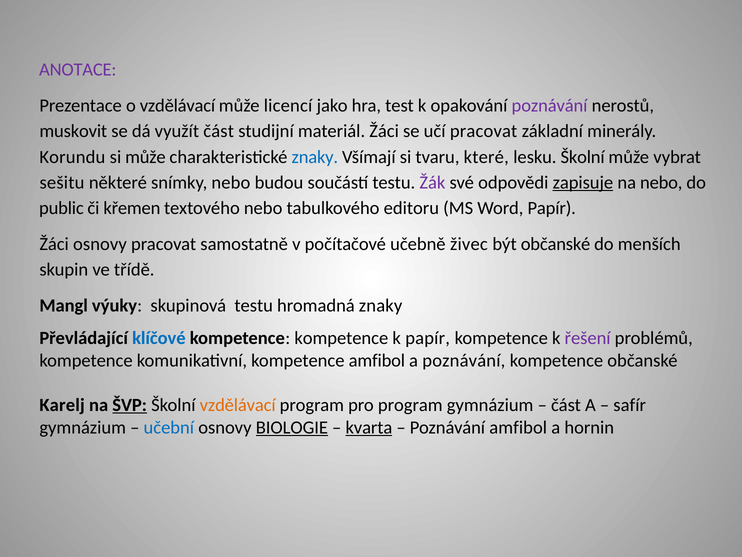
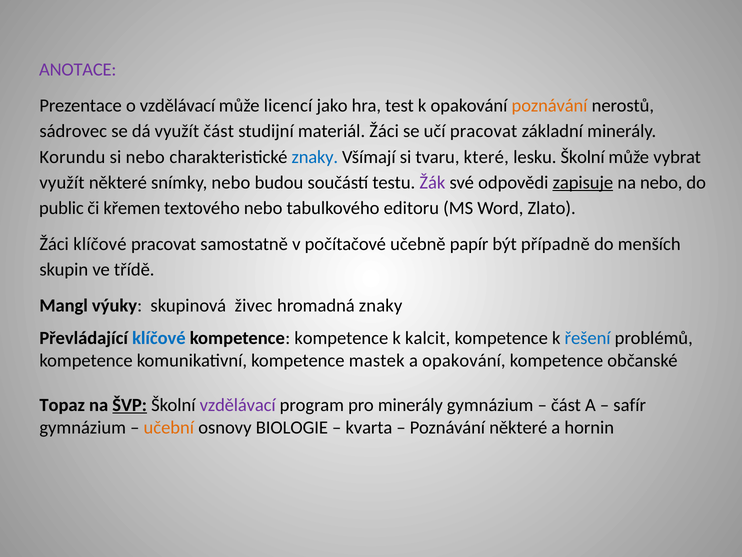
poznávání colour: purple -> orange (550, 106)
muskovit: muskovit -> sádrovec (73, 131)
si může: může -> nebo (145, 157)
sešitu: sešitu -> využít (62, 182)
Word Papír: Papír -> Zlato (552, 208)
Žáci osnovy: osnovy -> klíčové (100, 244)
živec: živec -> papír (469, 244)
být občanské: občanské -> případně (555, 244)
skupinová testu: testu -> živec (254, 305)
k papír: papír -> kalcit (428, 338)
řešení colour: purple -> blue (588, 338)
kompetence amfibol: amfibol -> mastek (377, 360)
a poznávání: poznávání -> opakování (464, 360)
Karelj: Karelj -> Topaz (62, 405)
vzdělávací colour: orange -> purple (238, 405)
pro program: program -> minerály (410, 405)
učební colour: blue -> orange (169, 427)
BIOLOGIE underline: present -> none (292, 427)
kvarta underline: present -> none (369, 427)
Poznávání amfibol: amfibol -> některé (518, 427)
